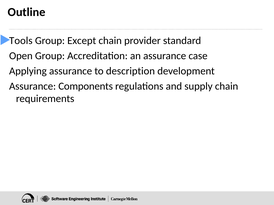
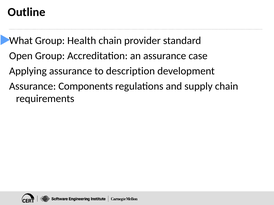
Tools: Tools -> What (21, 41)
Except: Except -> Health (82, 41)
